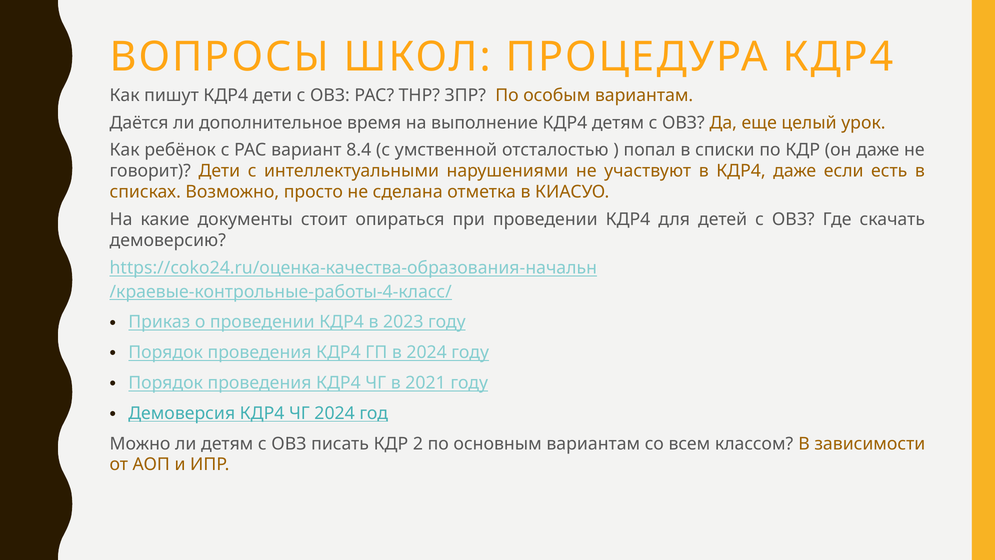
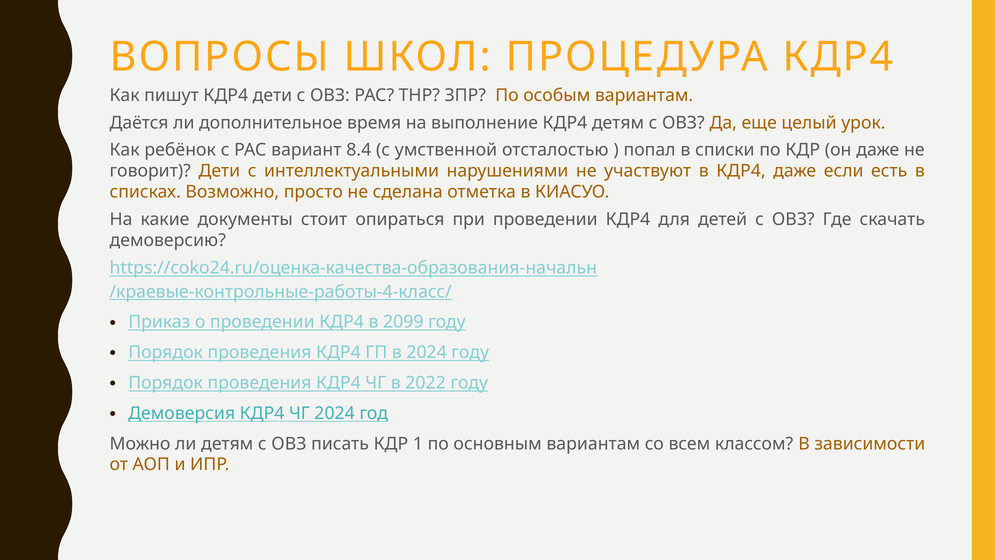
2023: 2023 -> 2099 (403, 322)
2021: 2021 -> 2022 (426, 383)
2: 2 -> 1 (418, 443)
